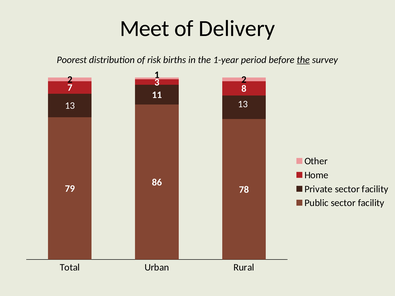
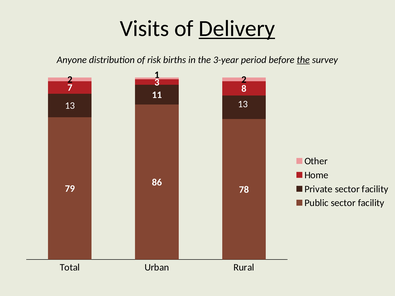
Meet: Meet -> Visits (144, 28)
Delivery underline: none -> present (237, 28)
Poorest: Poorest -> Anyone (72, 60)
1-year: 1-year -> 3-year (226, 60)
